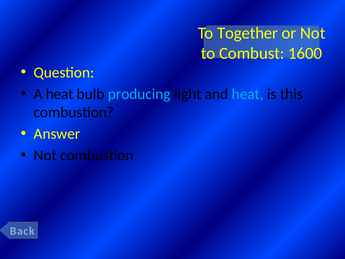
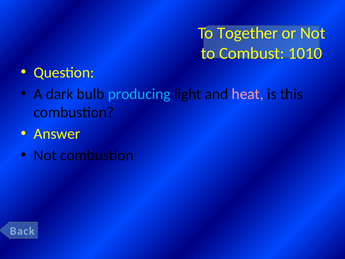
1600: 1600 -> 1010 (305, 53)
A heat: heat -> dark (60, 94)
heat colour: light blue -> pink (248, 94)
